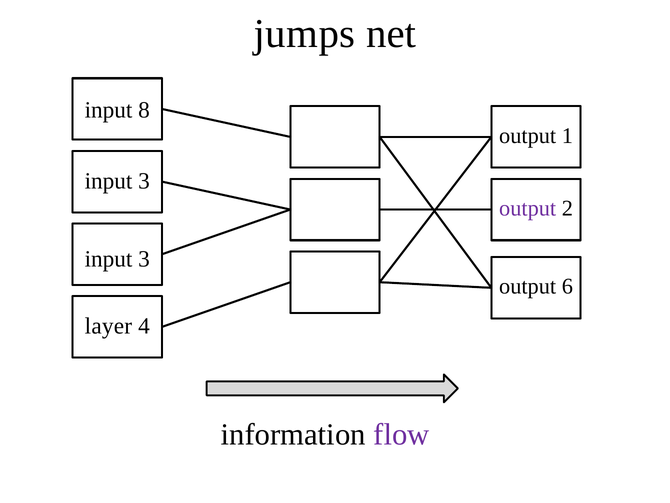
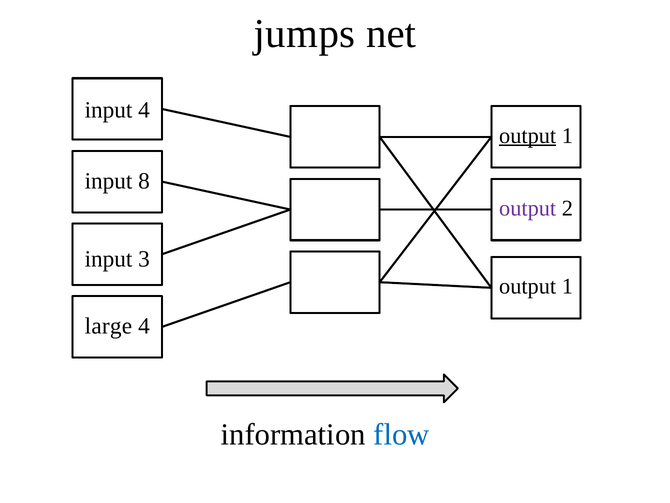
input 8: 8 -> 4 (144, 110)
output underline: none -> present (528, 136)
3: 3 -> 8 (144, 181)
6: 6 -> 1 (567, 286)
layer: layer -> large (108, 326)
flow colour: purple -> blue (401, 434)
